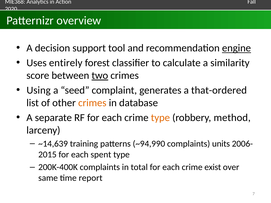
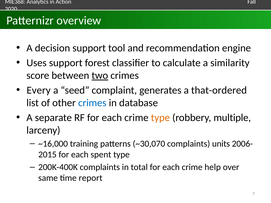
engine underline: present -> none (236, 48)
Uses entirely: entirely -> support (66, 63)
Using: Using -> Every (39, 90)
crimes colour: orange -> blue (92, 103)
method: method -> multiple (232, 118)
~14,639: ~14,639 -> ~16,000 (53, 144)
~94,990: ~94,990 -> ~30,070 (149, 144)
exist: exist -> help (213, 167)
